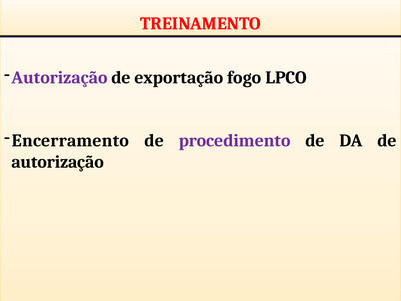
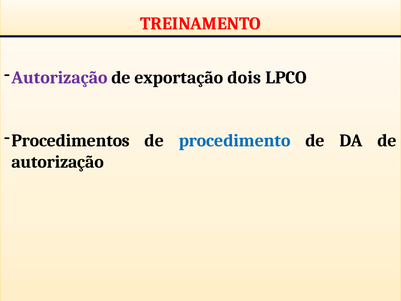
fogo: fogo -> dois (244, 78)
Encerramento: Encerramento -> Procedimentos (71, 140)
procedimento colour: purple -> blue (235, 140)
